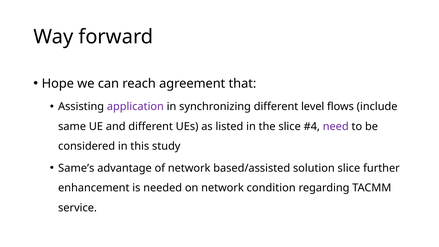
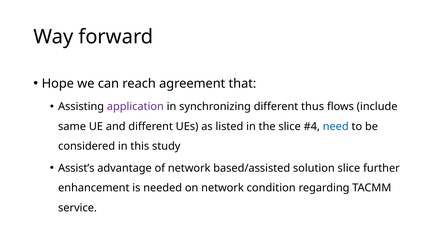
level: level -> thus (313, 107)
need colour: purple -> blue (336, 126)
Same’s: Same’s -> Assist’s (76, 168)
